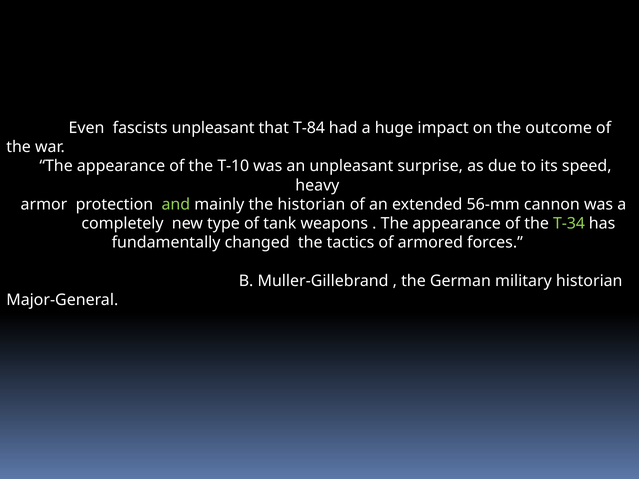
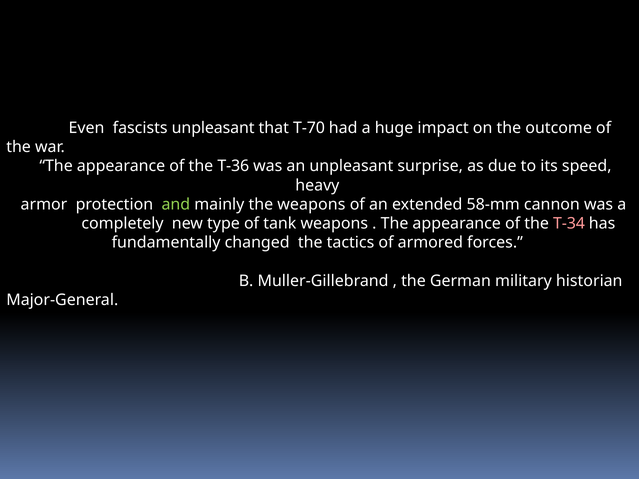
T-84: T-84 -> T-70 (309, 128)
T-10: T-10 -> T-36 (233, 166)
the historian: historian -> weapons (311, 205)
56-mm: 56-mm -> 58-mm (493, 205)
T-34 colour: light green -> pink (569, 224)
